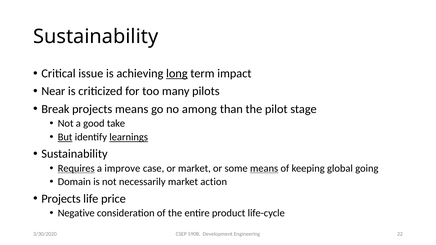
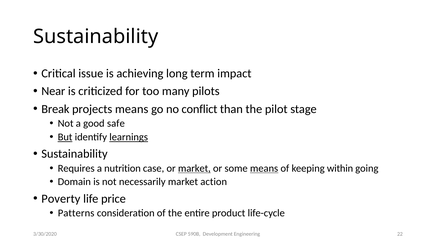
long underline: present -> none (177, 73)
among: among -> conflict (199, 109)
take: take -> safe (116, 124)
Requires underline: present -> none (76, 169)
improve: improve -> nutrition (122, 169)
market underline: none -> present (194, 169)
global: global -> within (340, 169)
Projects: Projects -> Poverty (61, 199)
Negative: Negative -> Patterns (76, 213)
